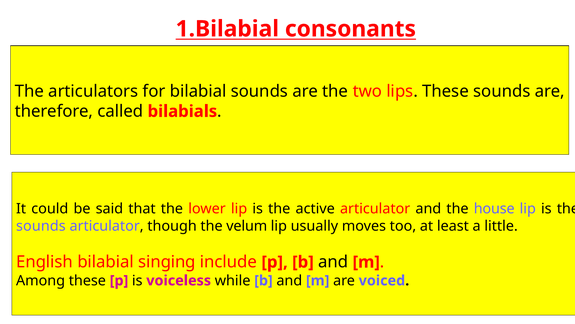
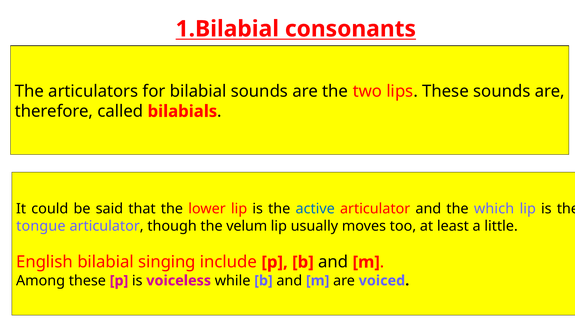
active colour: black -> blue (315, 208)
house: house -> which (494, 208)
sounds: sounds -> tongue (41, 226)
